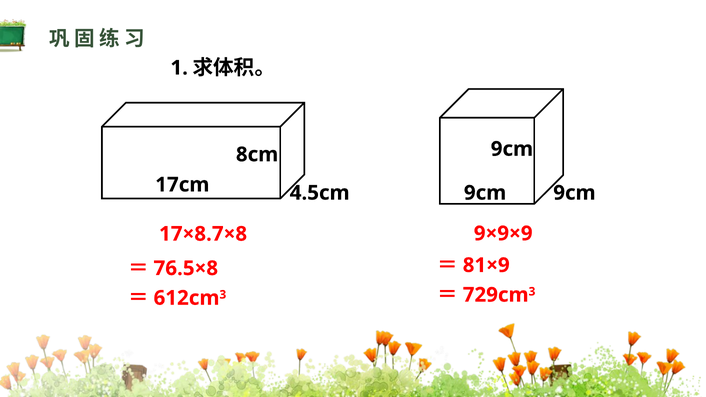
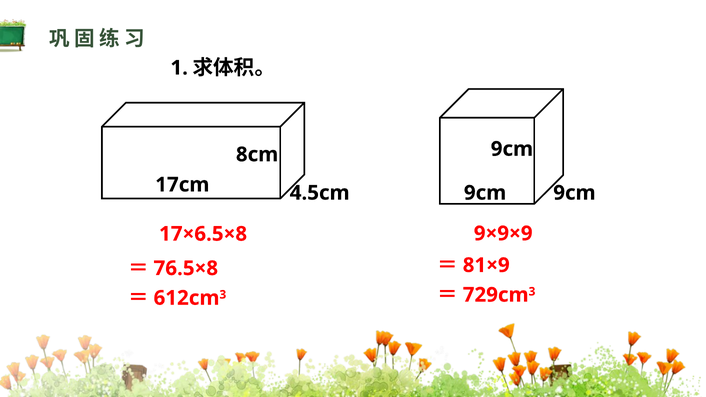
17×8.7×8: 17×8.7×8 -> 17×6.5×8 (203, 234)
